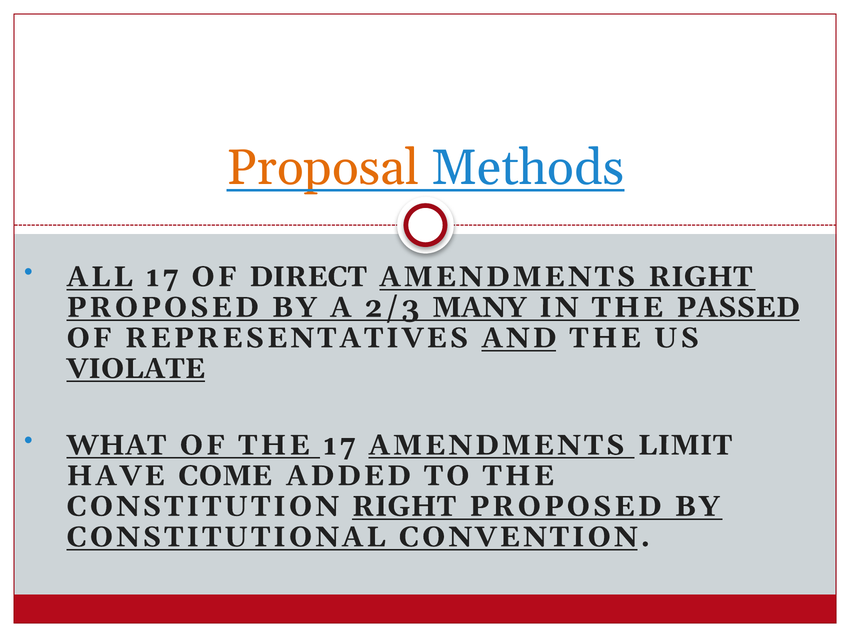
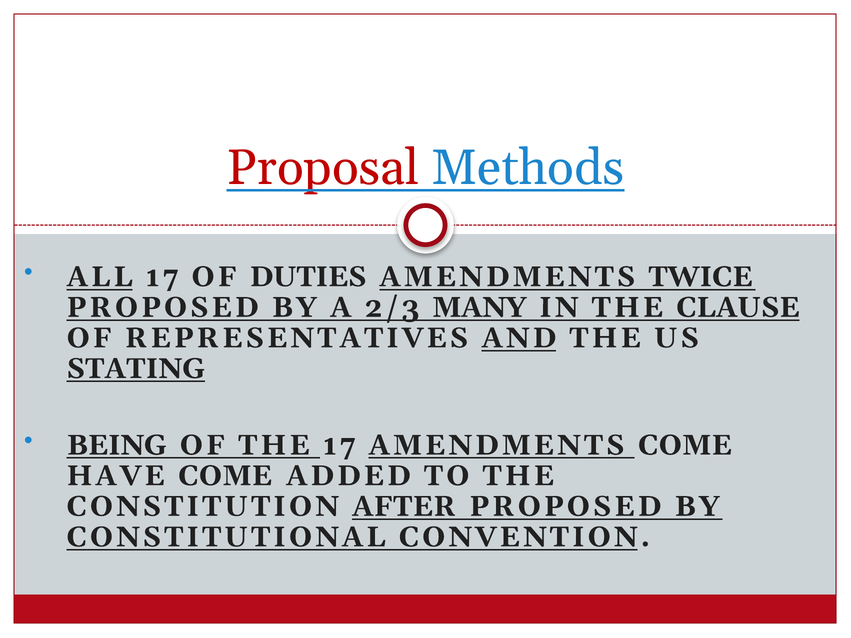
Proposal colour: orange -> red (323, 168)
DIRECT: DIRECT -> DUTIES (308, 277)
AMENDMENTS RIGHT: RIGHT -> TWICE (701, 277)
PASSED: PASSED -> CLAUSE (738, 308)
VIOLATE: VIOLATE -> STATING (136, 369)
WHAT: WHAT -> BEING (117, 445)
AMENDMENTS LIMIT: LIMIT -> COME (685, 445)
CONSTITUTION RIGHT: RIGHT -> AFTER (404, 507)
